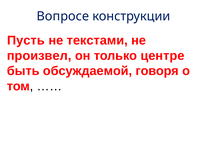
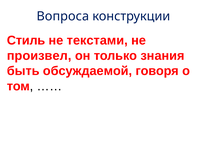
Вопросе: Вопросе -> Вопроса (63, 16)
Пусть: Пусть -> Стиль (26, 40)
центре: центре -> знания (162, 55)
